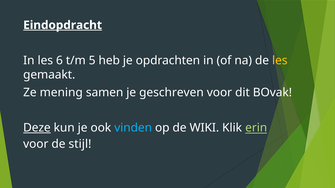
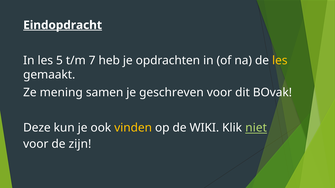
6: 6 -> 5 (59, 61)
5: 5 -> 7 (92, 61)
Deze underline: present -> none (37, 128)
vinden colour: light blue -> yellow (133, 128)
erin: erin -> niet (256, 128)
stijl: stijl -> zijn (80, 144)
